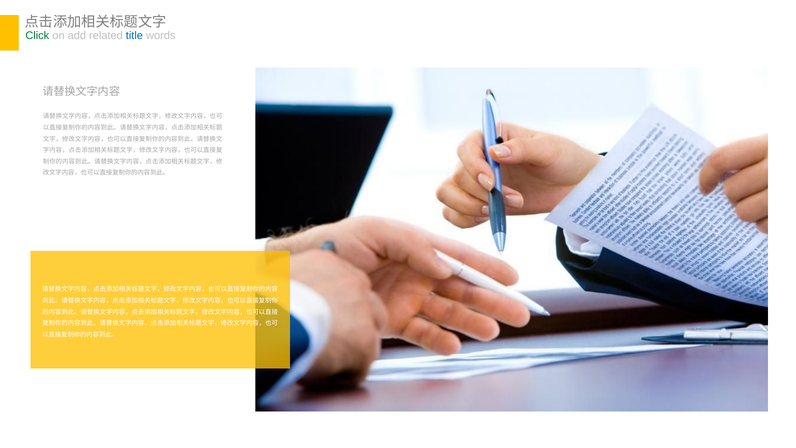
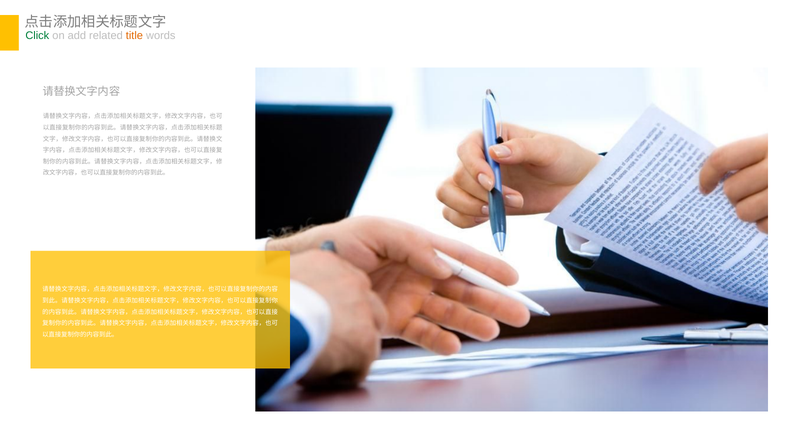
title colour: blue -> orange (134, 36)
